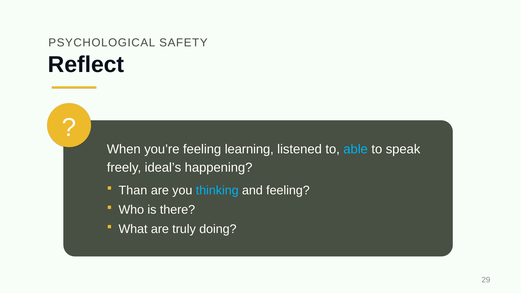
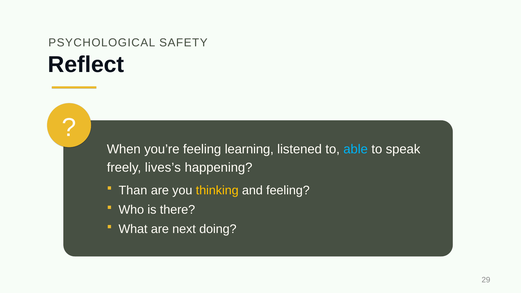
ideal’s: ideal’s -> lives’s (163, 167)
thinking colour: light blue -> yellow (217, 190)
truly: truly -> next (184, 229)
